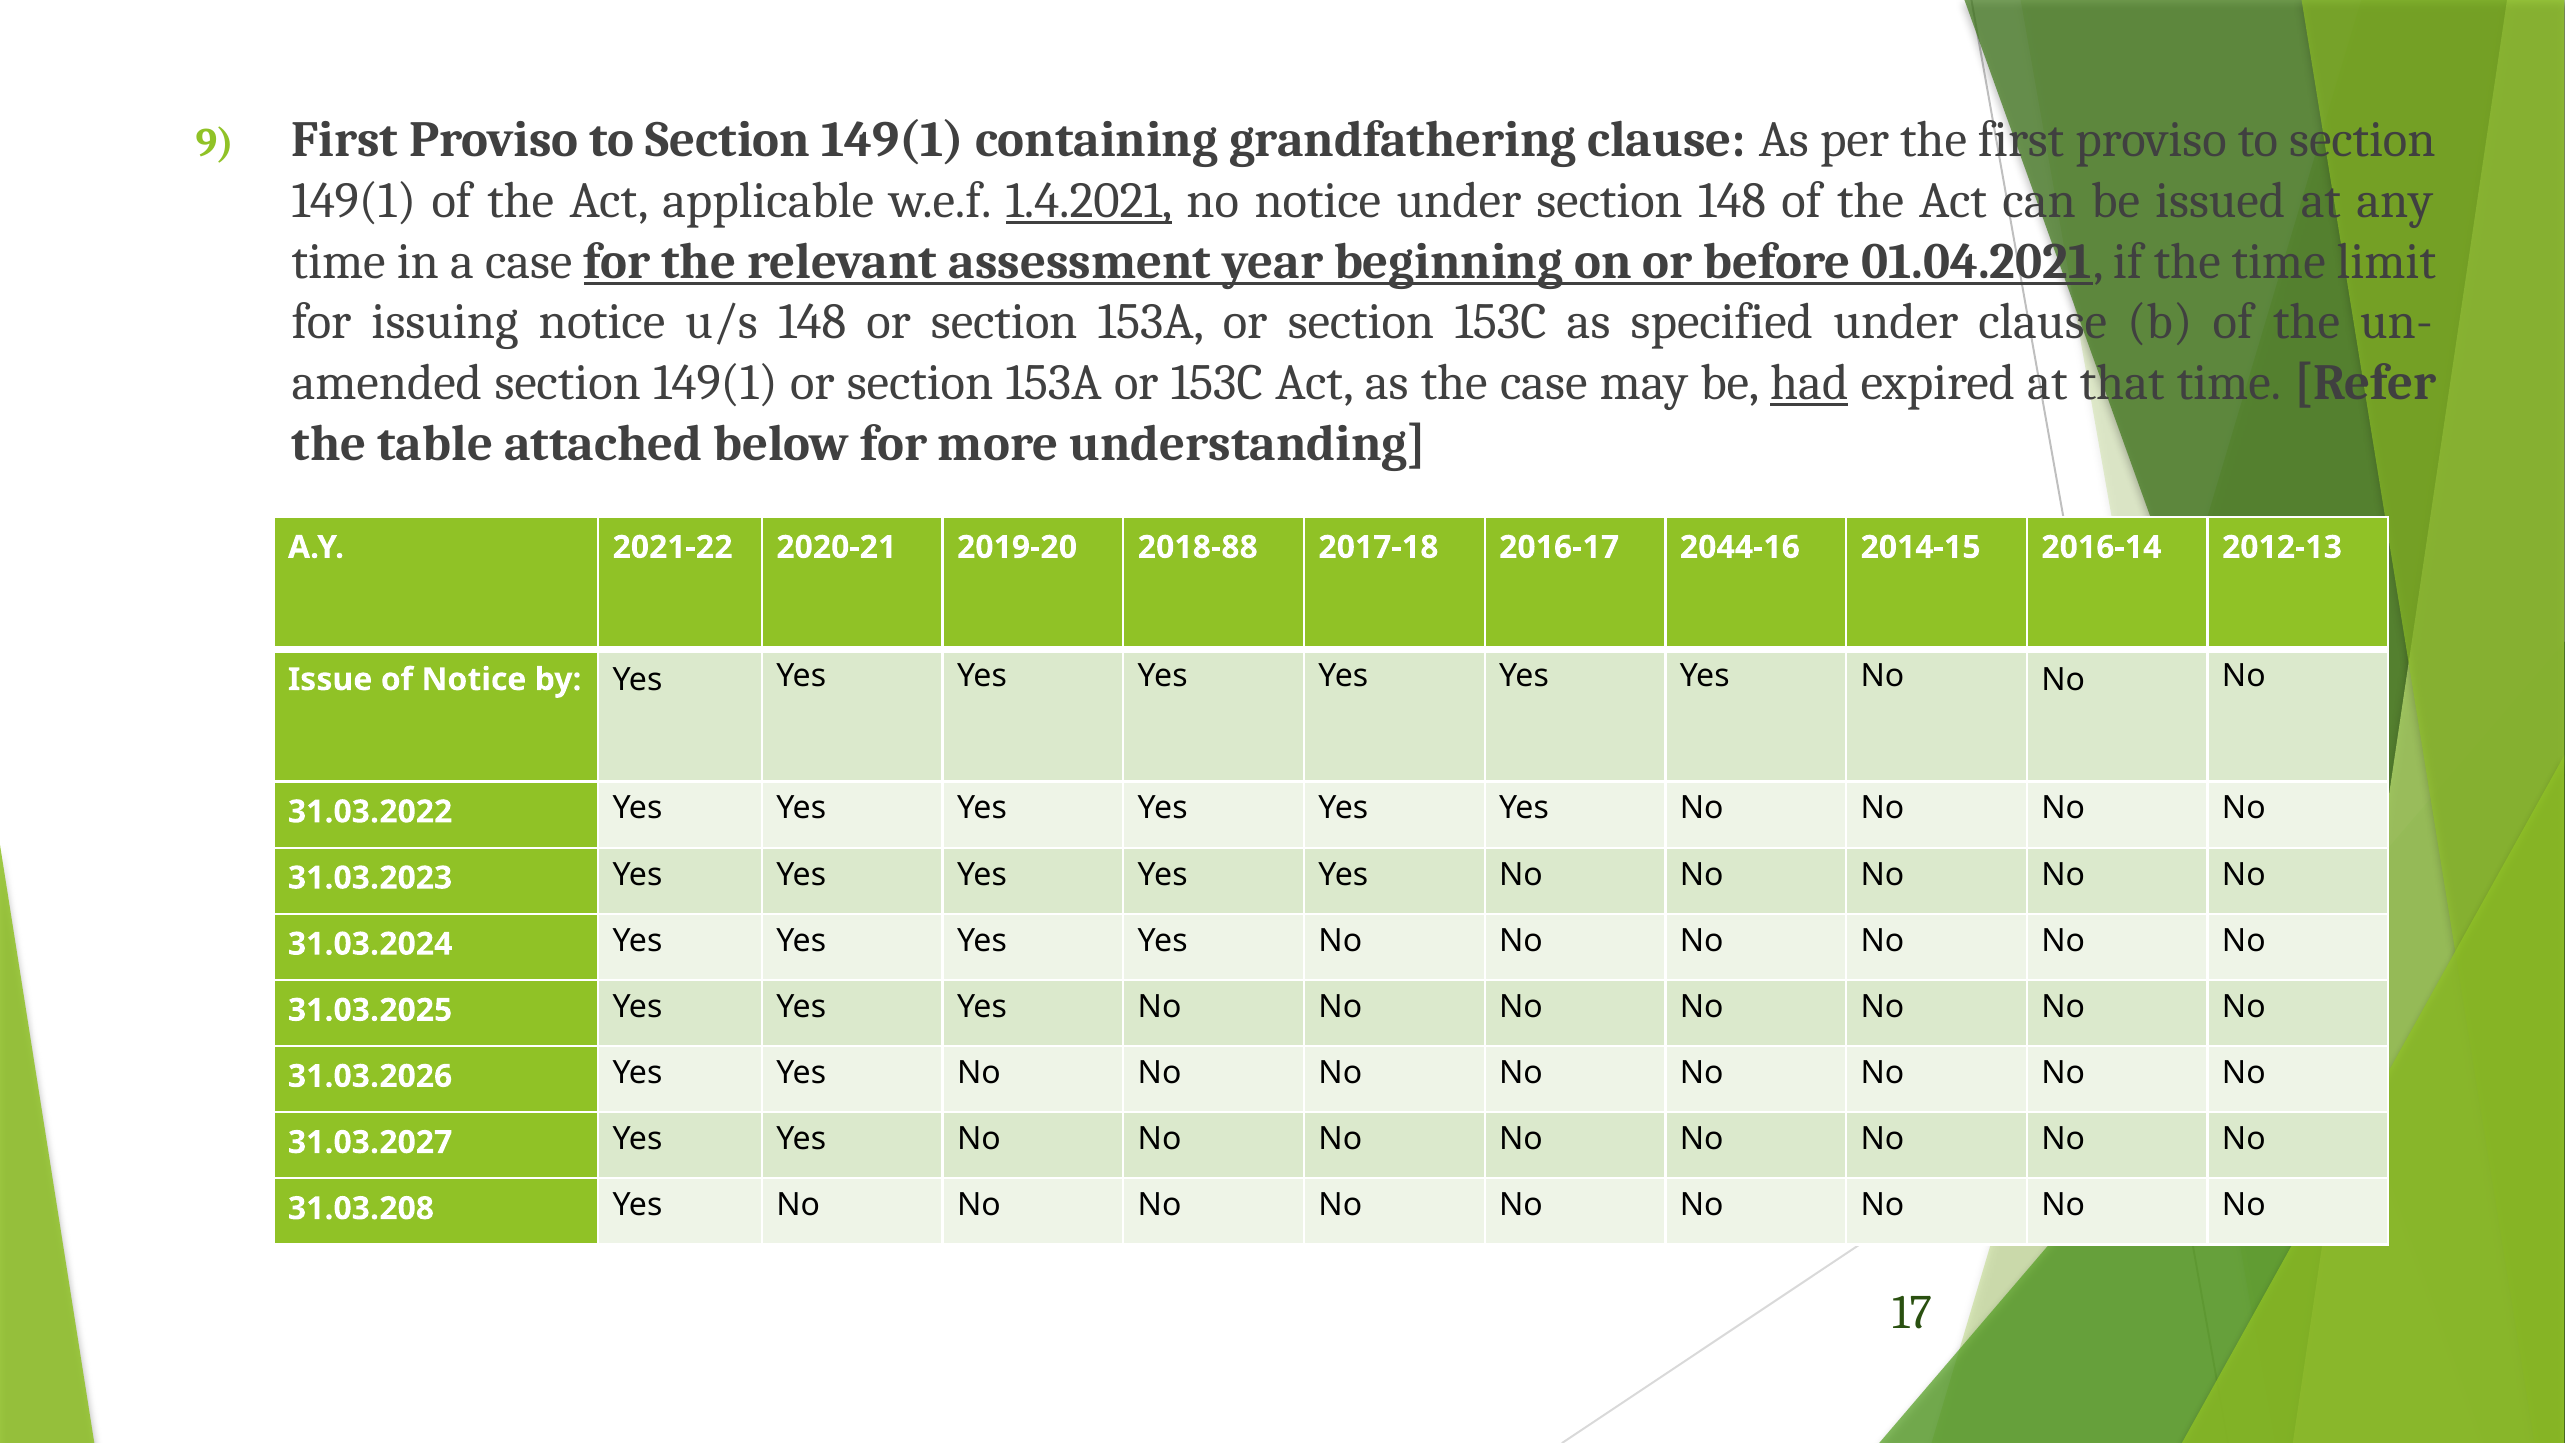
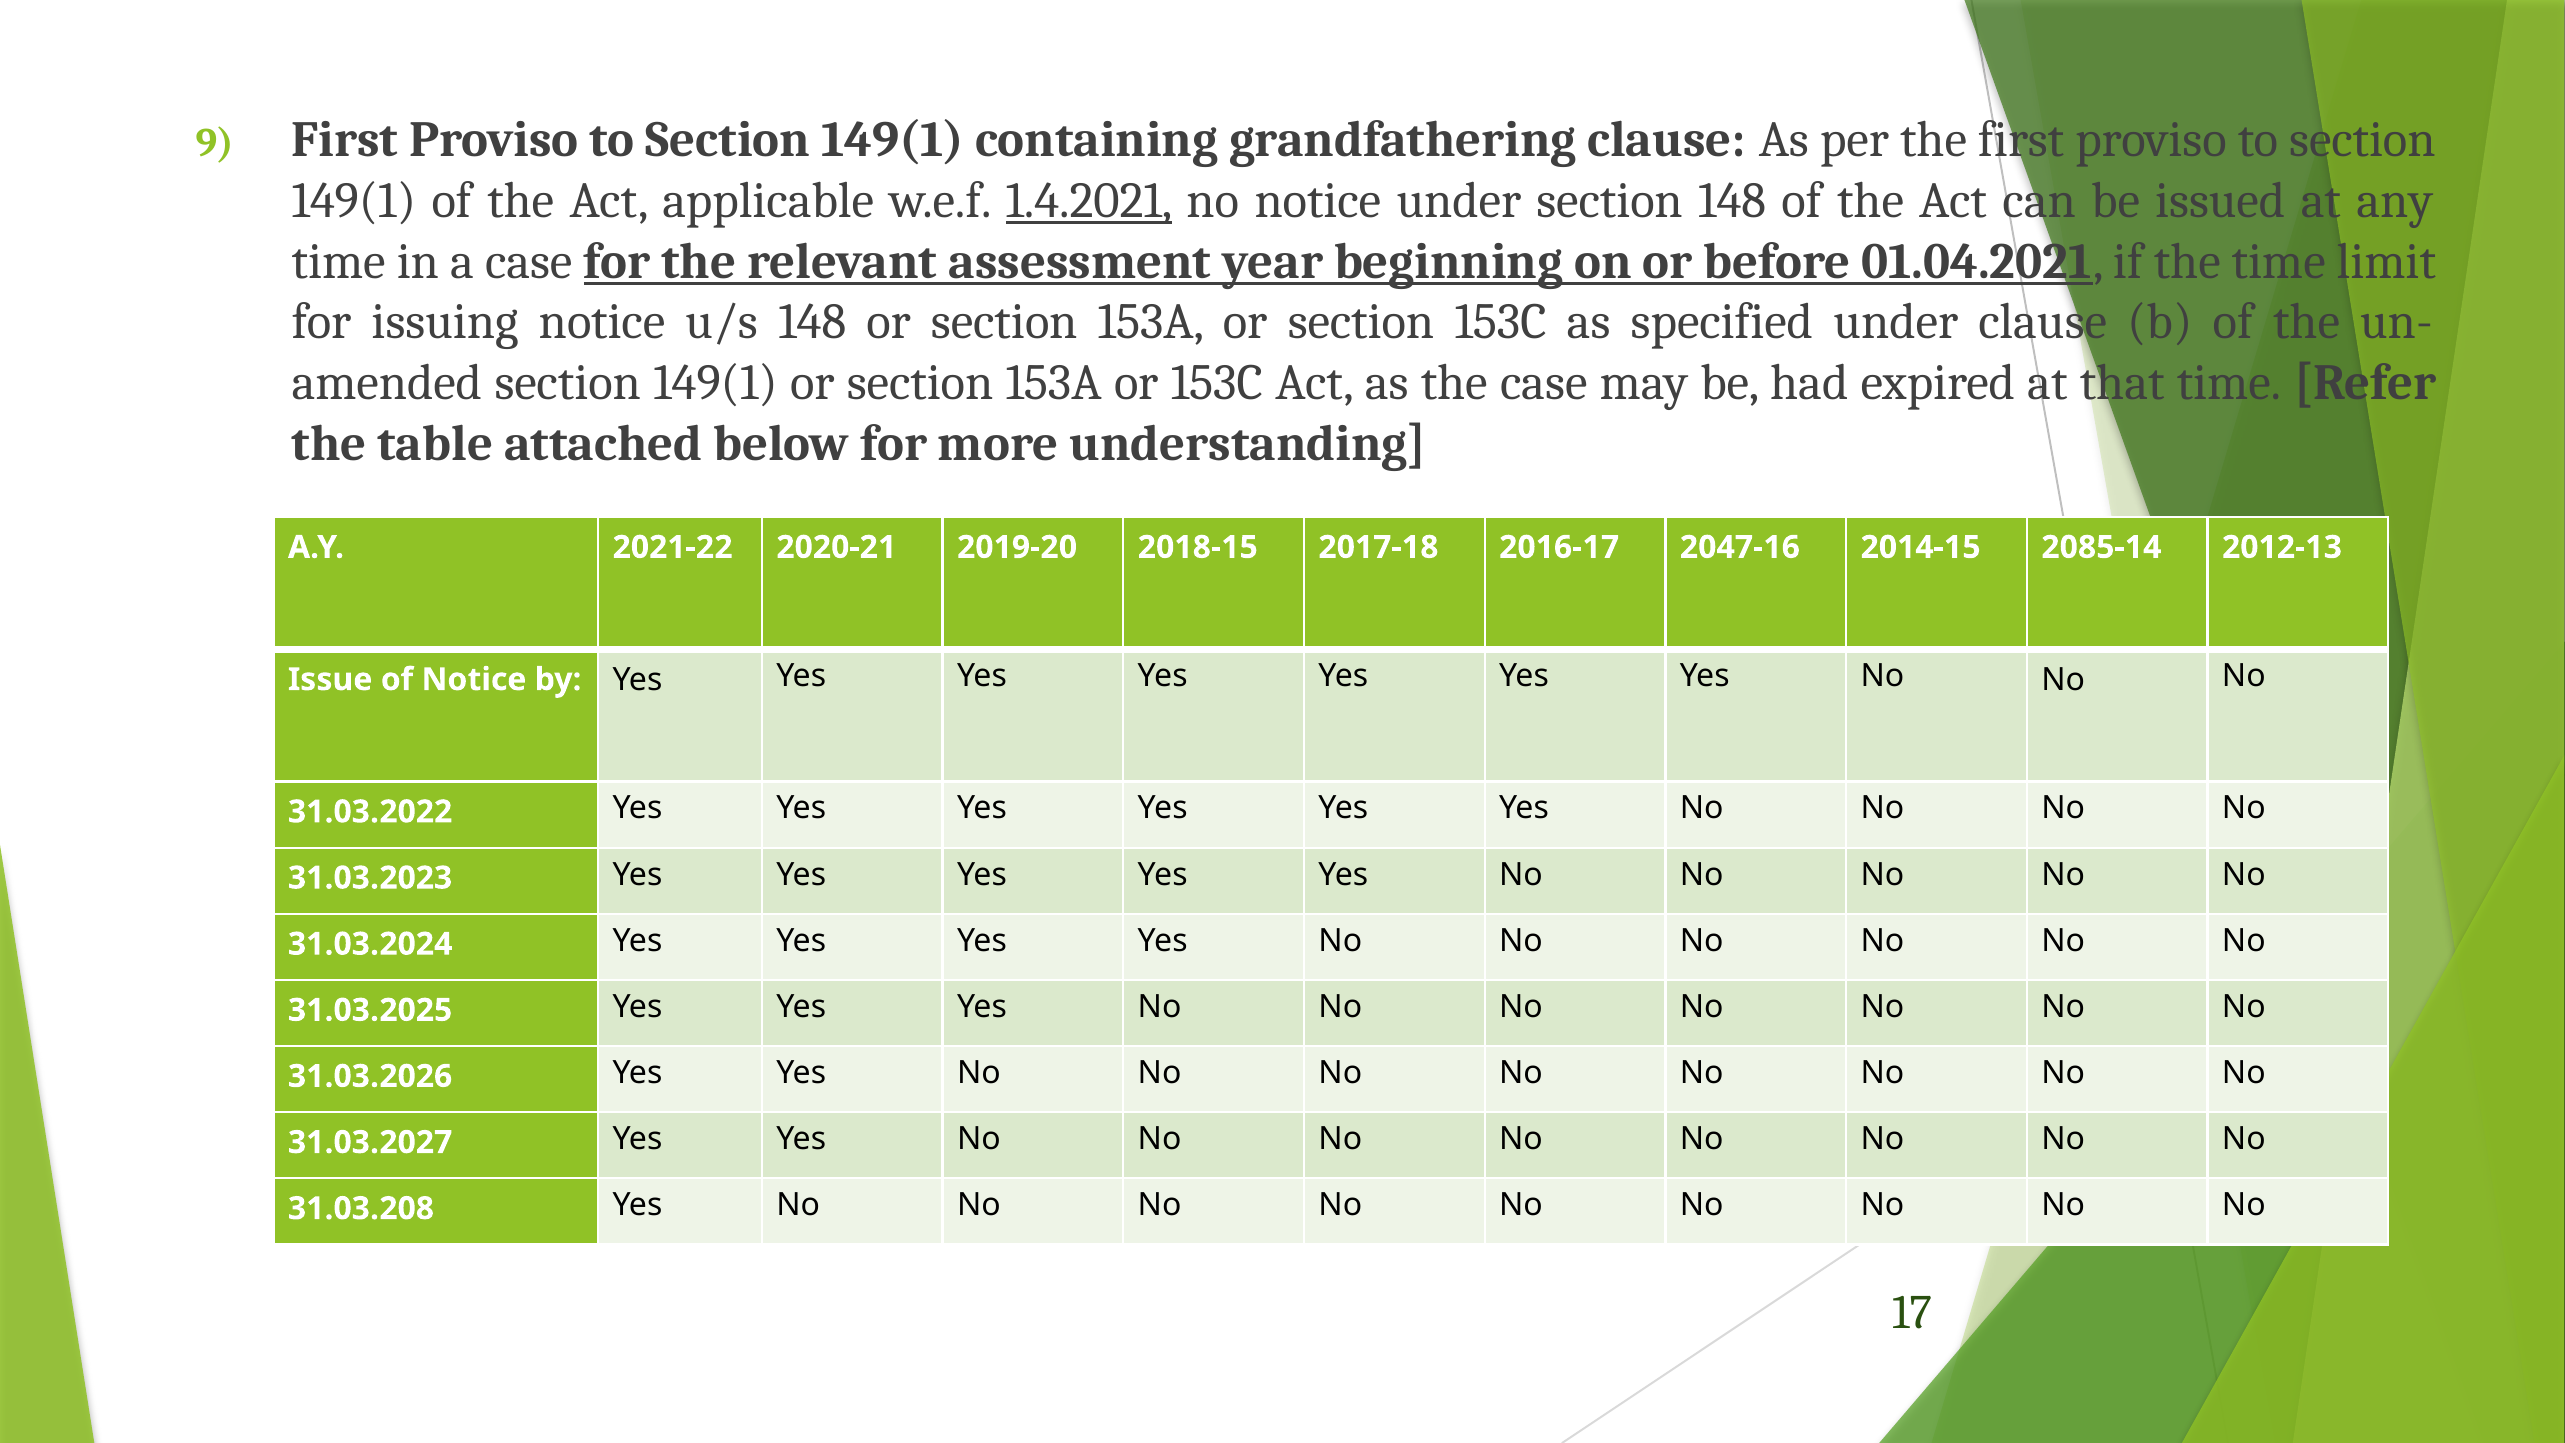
had underline: present -> none (1809, 383)
2018-88: 2018-88 -> 2018-15 (1198, 547)
2044-16: 2044-16 -> 2047-16 (1740, 547)
2016-14: 2016-14 -> 2085-14 (2101, 547)
